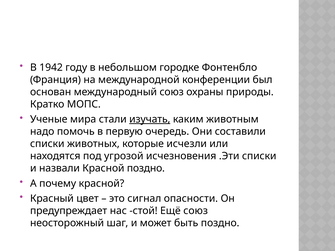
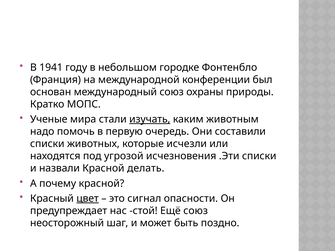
1942: 1942 -> 1941 (51, 67)
Красной поздно: поздно -> делать (146, 169)
цвет underline: none -> present (88, 199)
